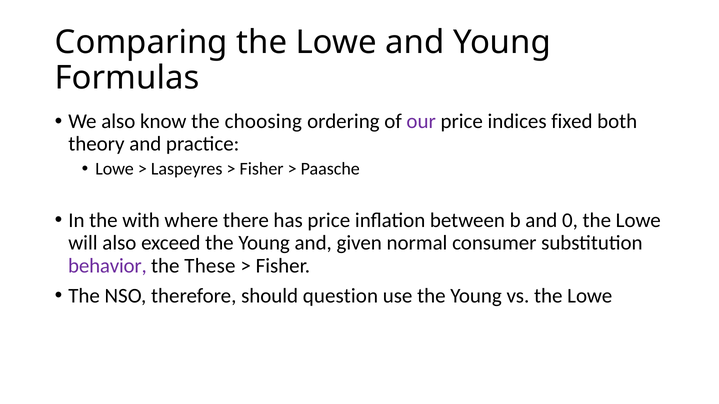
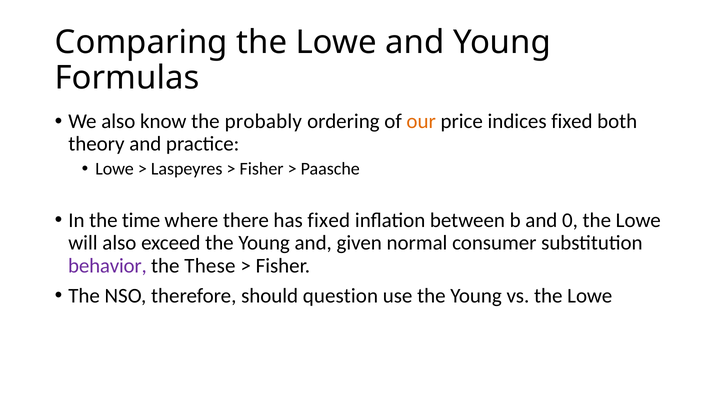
choosing: choosing -> probably (263, 122)
our colour: purple -> orange (421, 122)
with: with -> time (141, 221)
has price: price -> fixed (329, 221)
